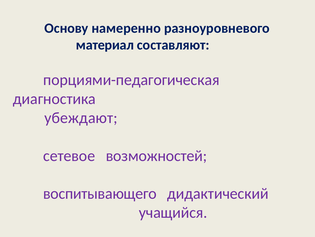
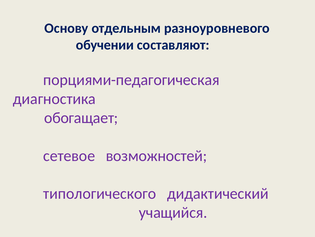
намеренно: намеренно -> отдельным (126, 28)
материал: материал -> обучении (105, 45)
убеждают: убеждают -> обогащает (81, 118)
воспитывающего: воспитывающего -> типологического (100, 193)
